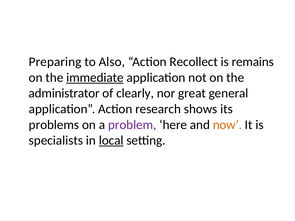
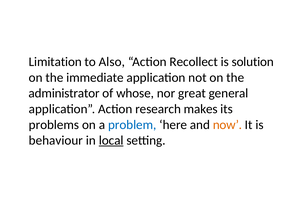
Preparing: Preparing -> Limitation (55, 62)
remains: remains -> solution (253, 62)
immediate underline: present -> none (95, 78)
clearly: clearly -> whose (135, 93)
shows: shows -> makes (201, 109)
problem colour: purple -> blue (132, 125)
specialists: specialists -> behaviour (56, 141)
